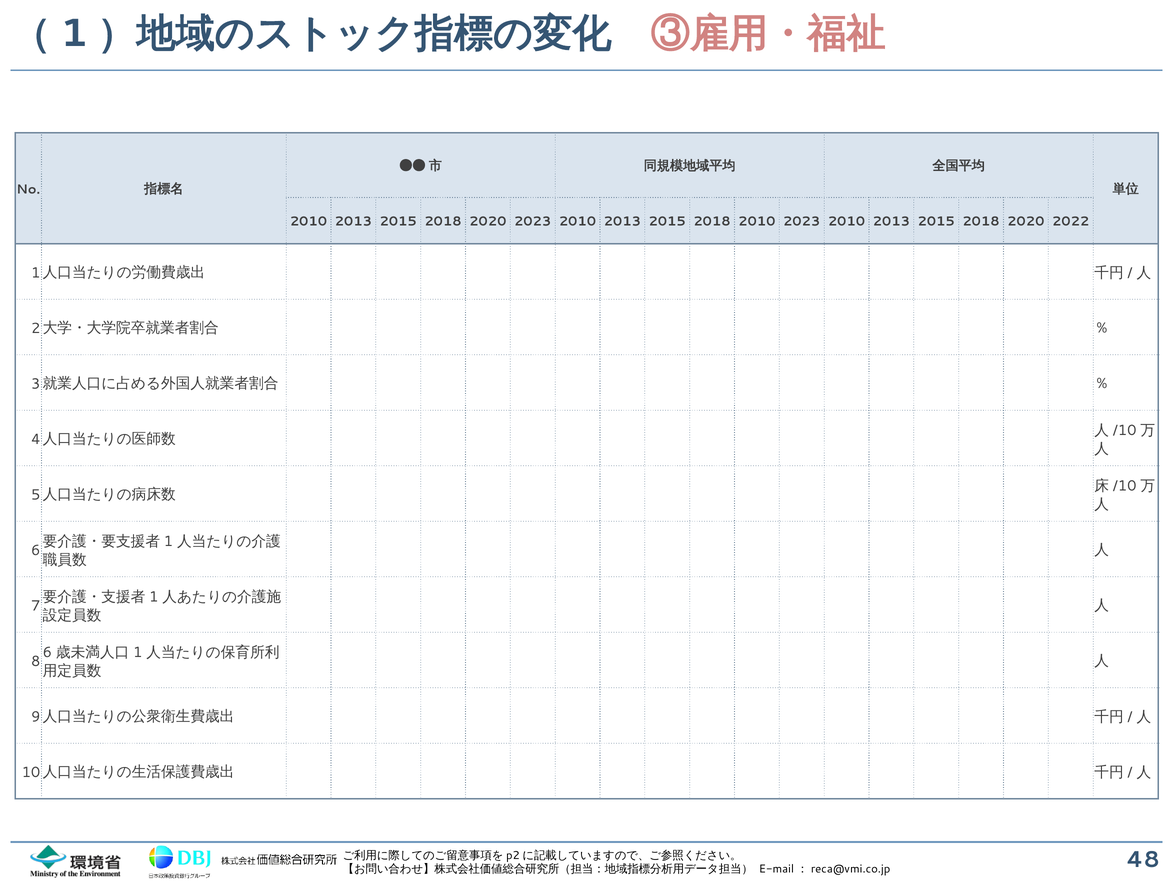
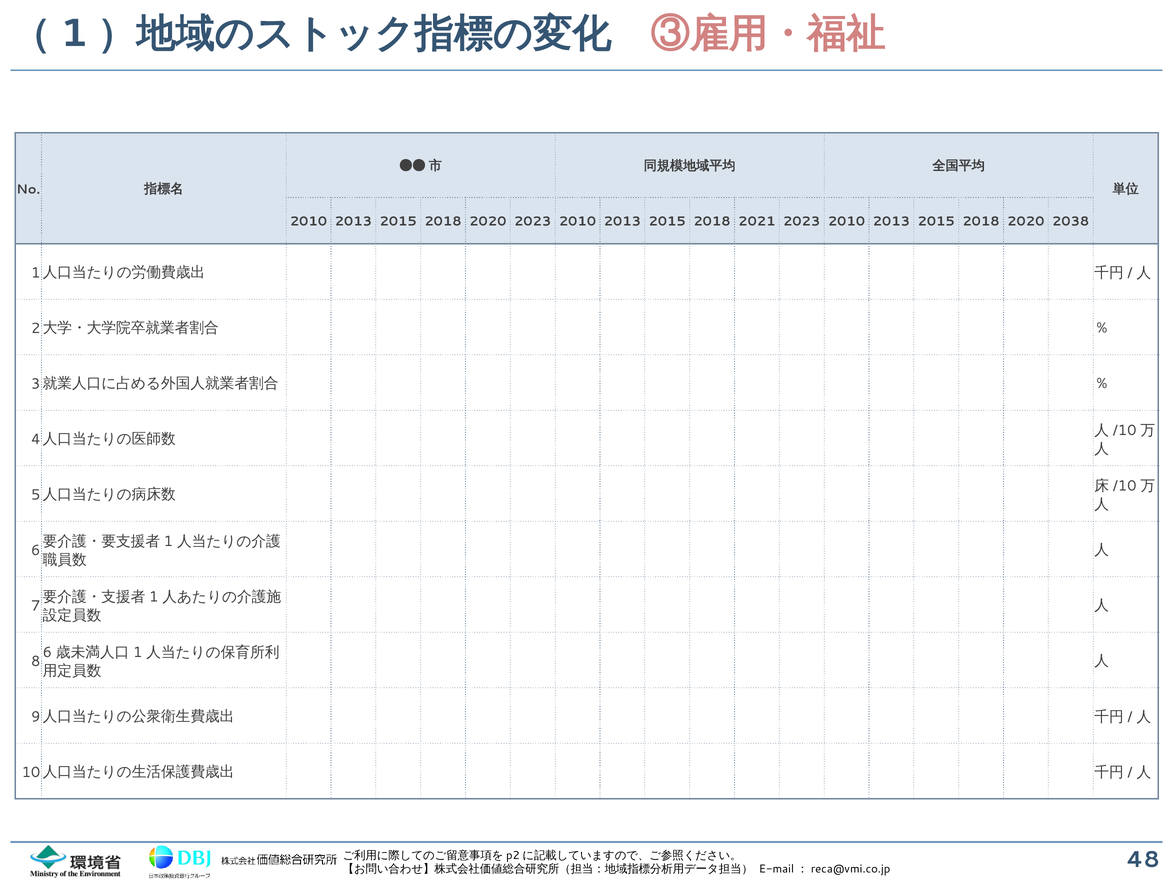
2018 2010: 2010 -> 2021 (757, 221)
2022: 2022 -> 2038 (1071, 221)
